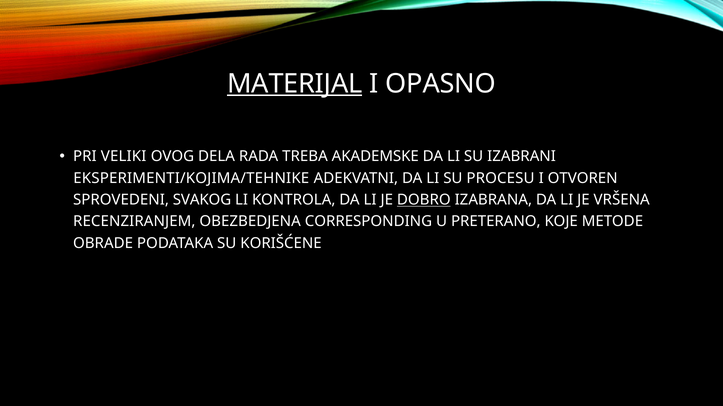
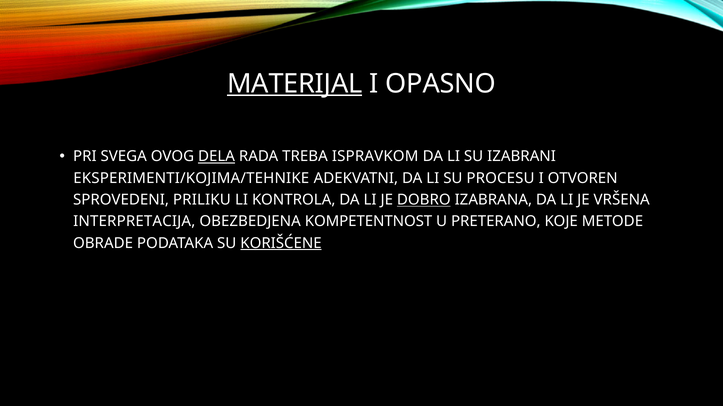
VELIKI: VELIKI -> SVEGA (124, 157)
DELA underline: none -> present (217, 157)
AKADEMSKE: AKADEMSKE -> ISPRAVKOM (375, 157)
SVAKOG: SVAKOG -> PRILIKU (202, 200)
RECENZIRANJEM: RECENZIRANJEM -> INTERPRETACIJA (134, 222)
CORRESPONDING: CORRESPONDING -> KOMPETENTNOST (369, 222)
KORIŠĆENE underline: none -> present (281, 243)
